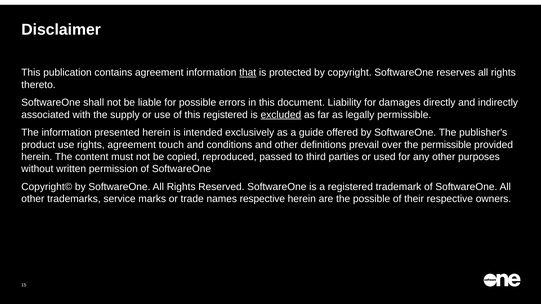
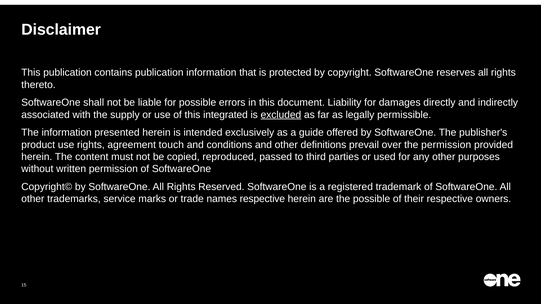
contains agreement: agreement -> publication (159, 73)
that underline: present -> none (248, 73)
this registered: registered -> integrated (225, 115)
the permissible: permissible -> permission (446, 145)
